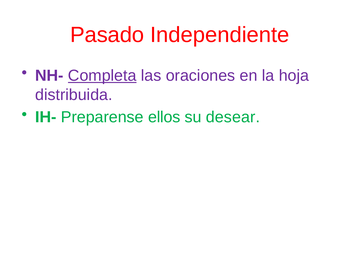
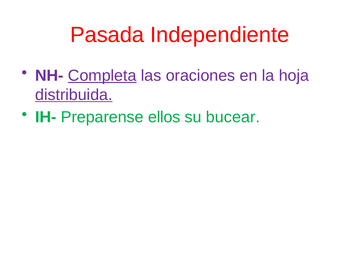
Pasado: Pasado -> Pasada (107, 35)
distribuida underline: none -> present (74, 95)
desear: desear -> bucear (233, 117)
